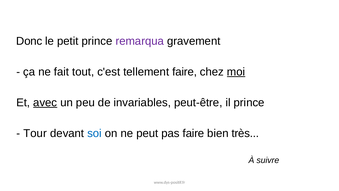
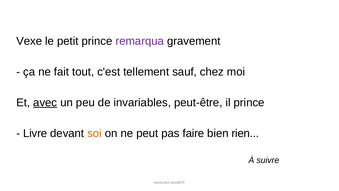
Donc: Donc -> Vexe (29, 41)
tellement faire: faire -> sauf (185, 72)
moi underline: present -> none (236, 72)
Tour: Tour -> Livre (35, 133)
soi colour: blue -> orange (94, 133)
très: très -> rien (245, 133)
